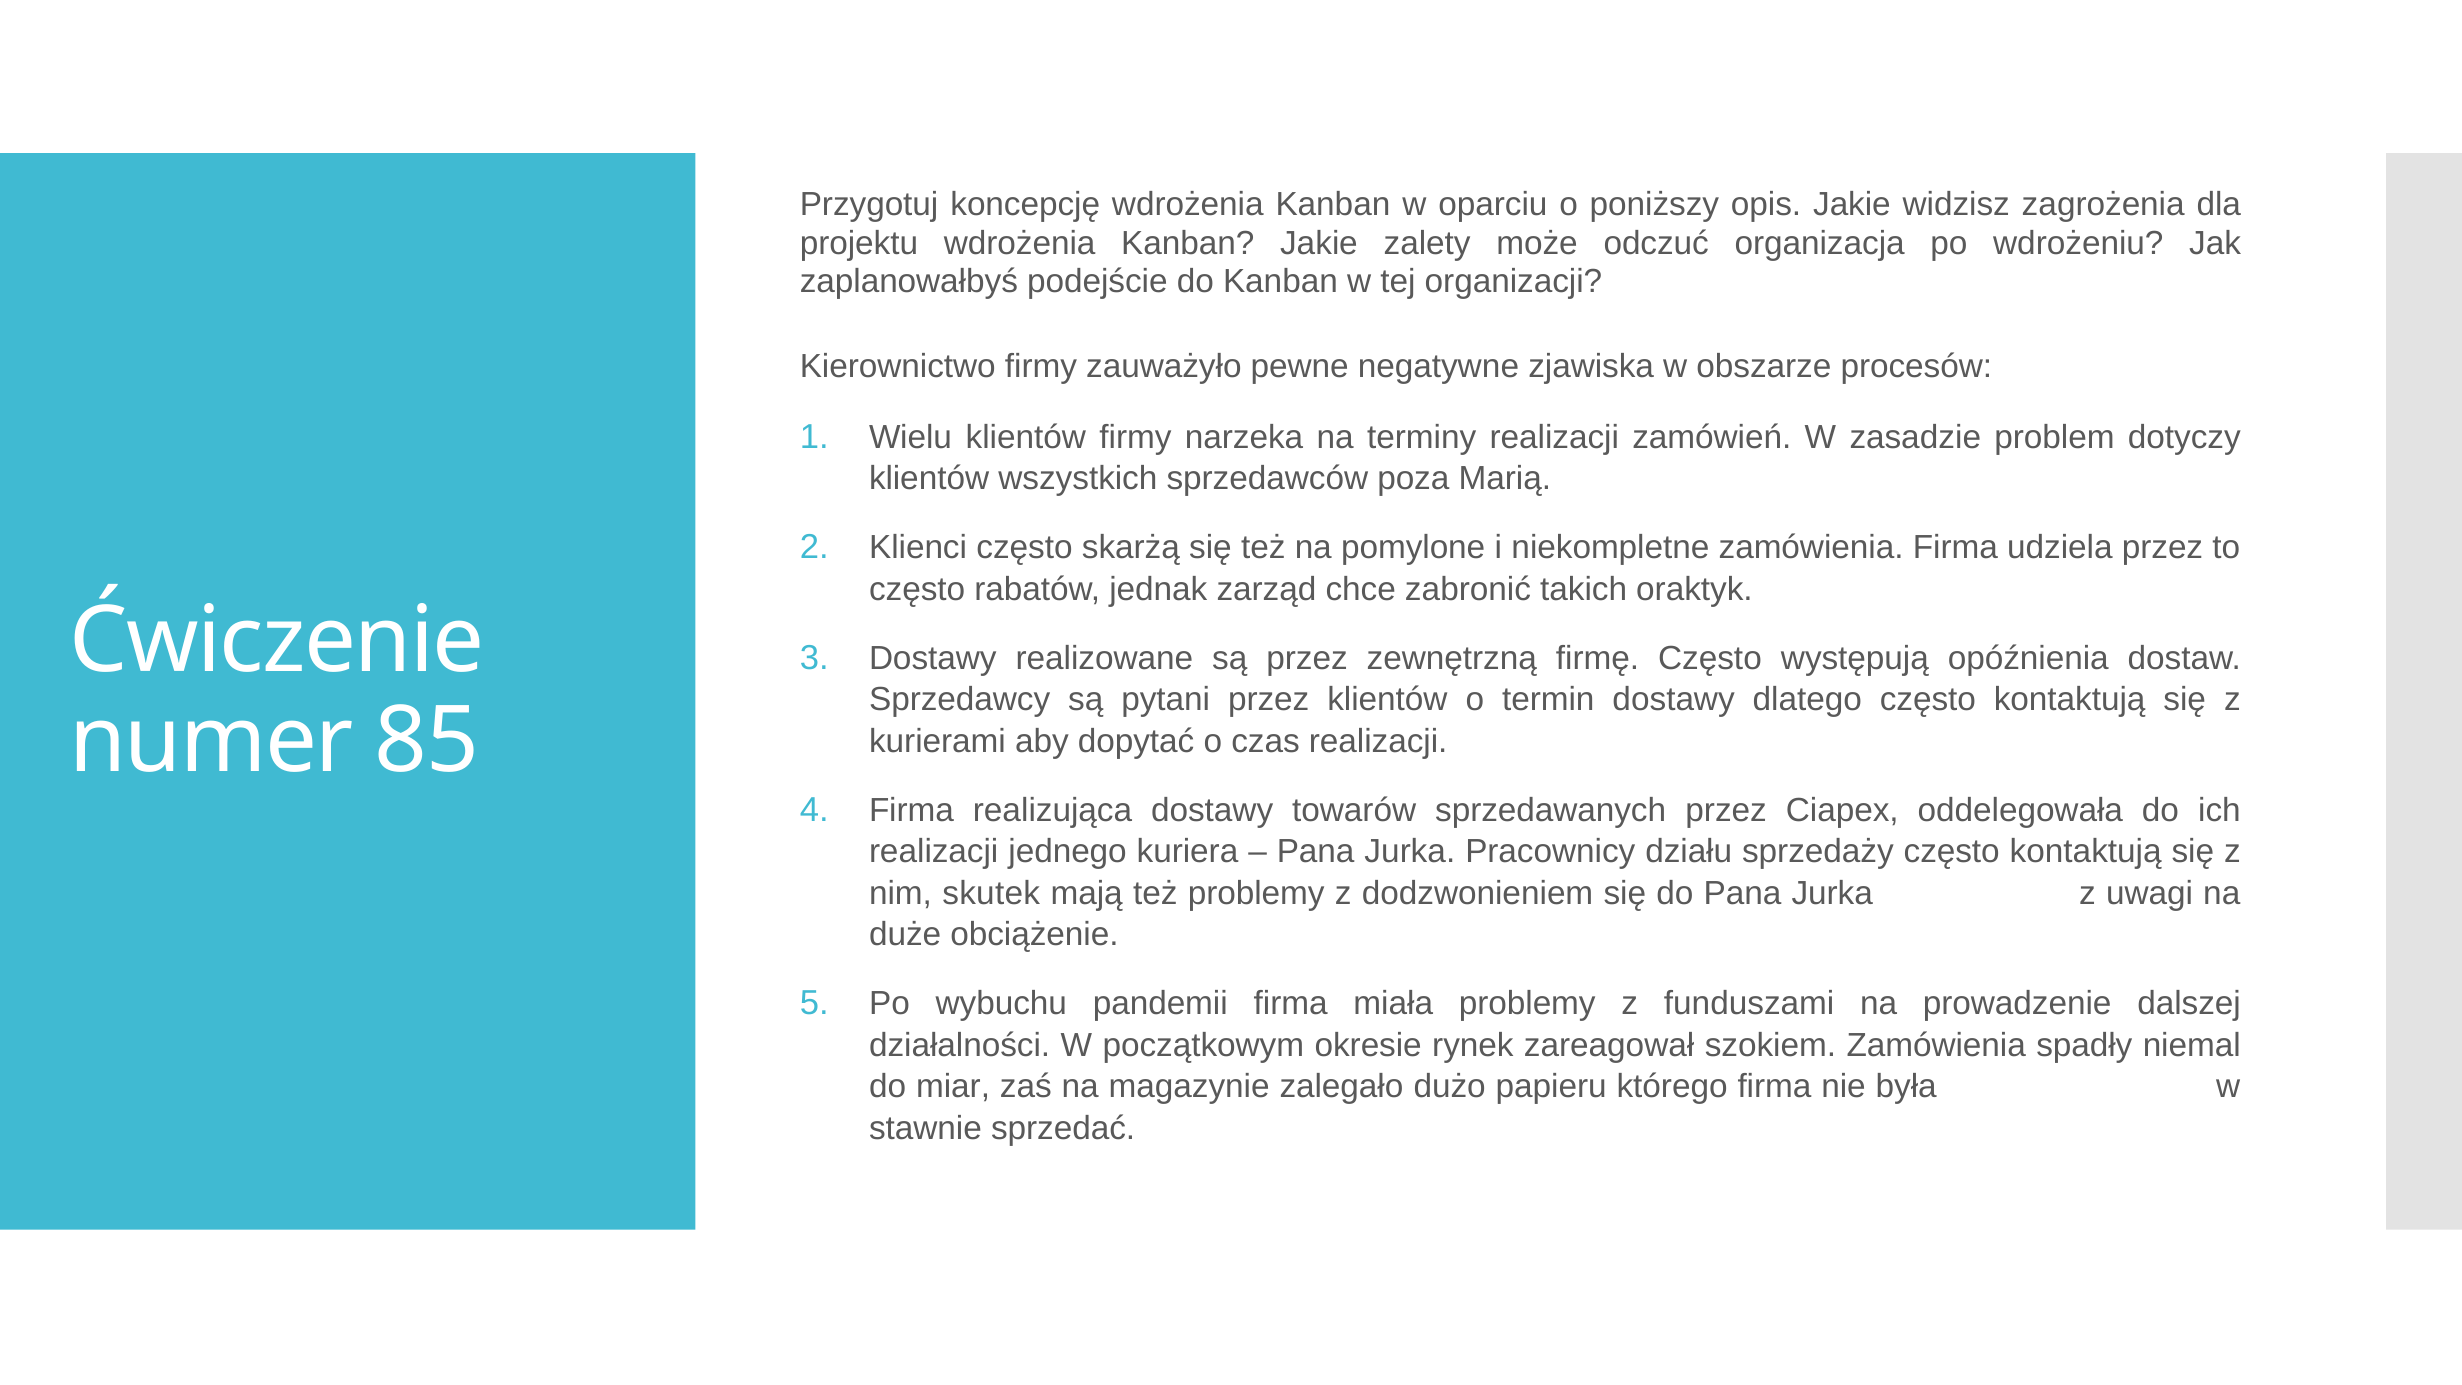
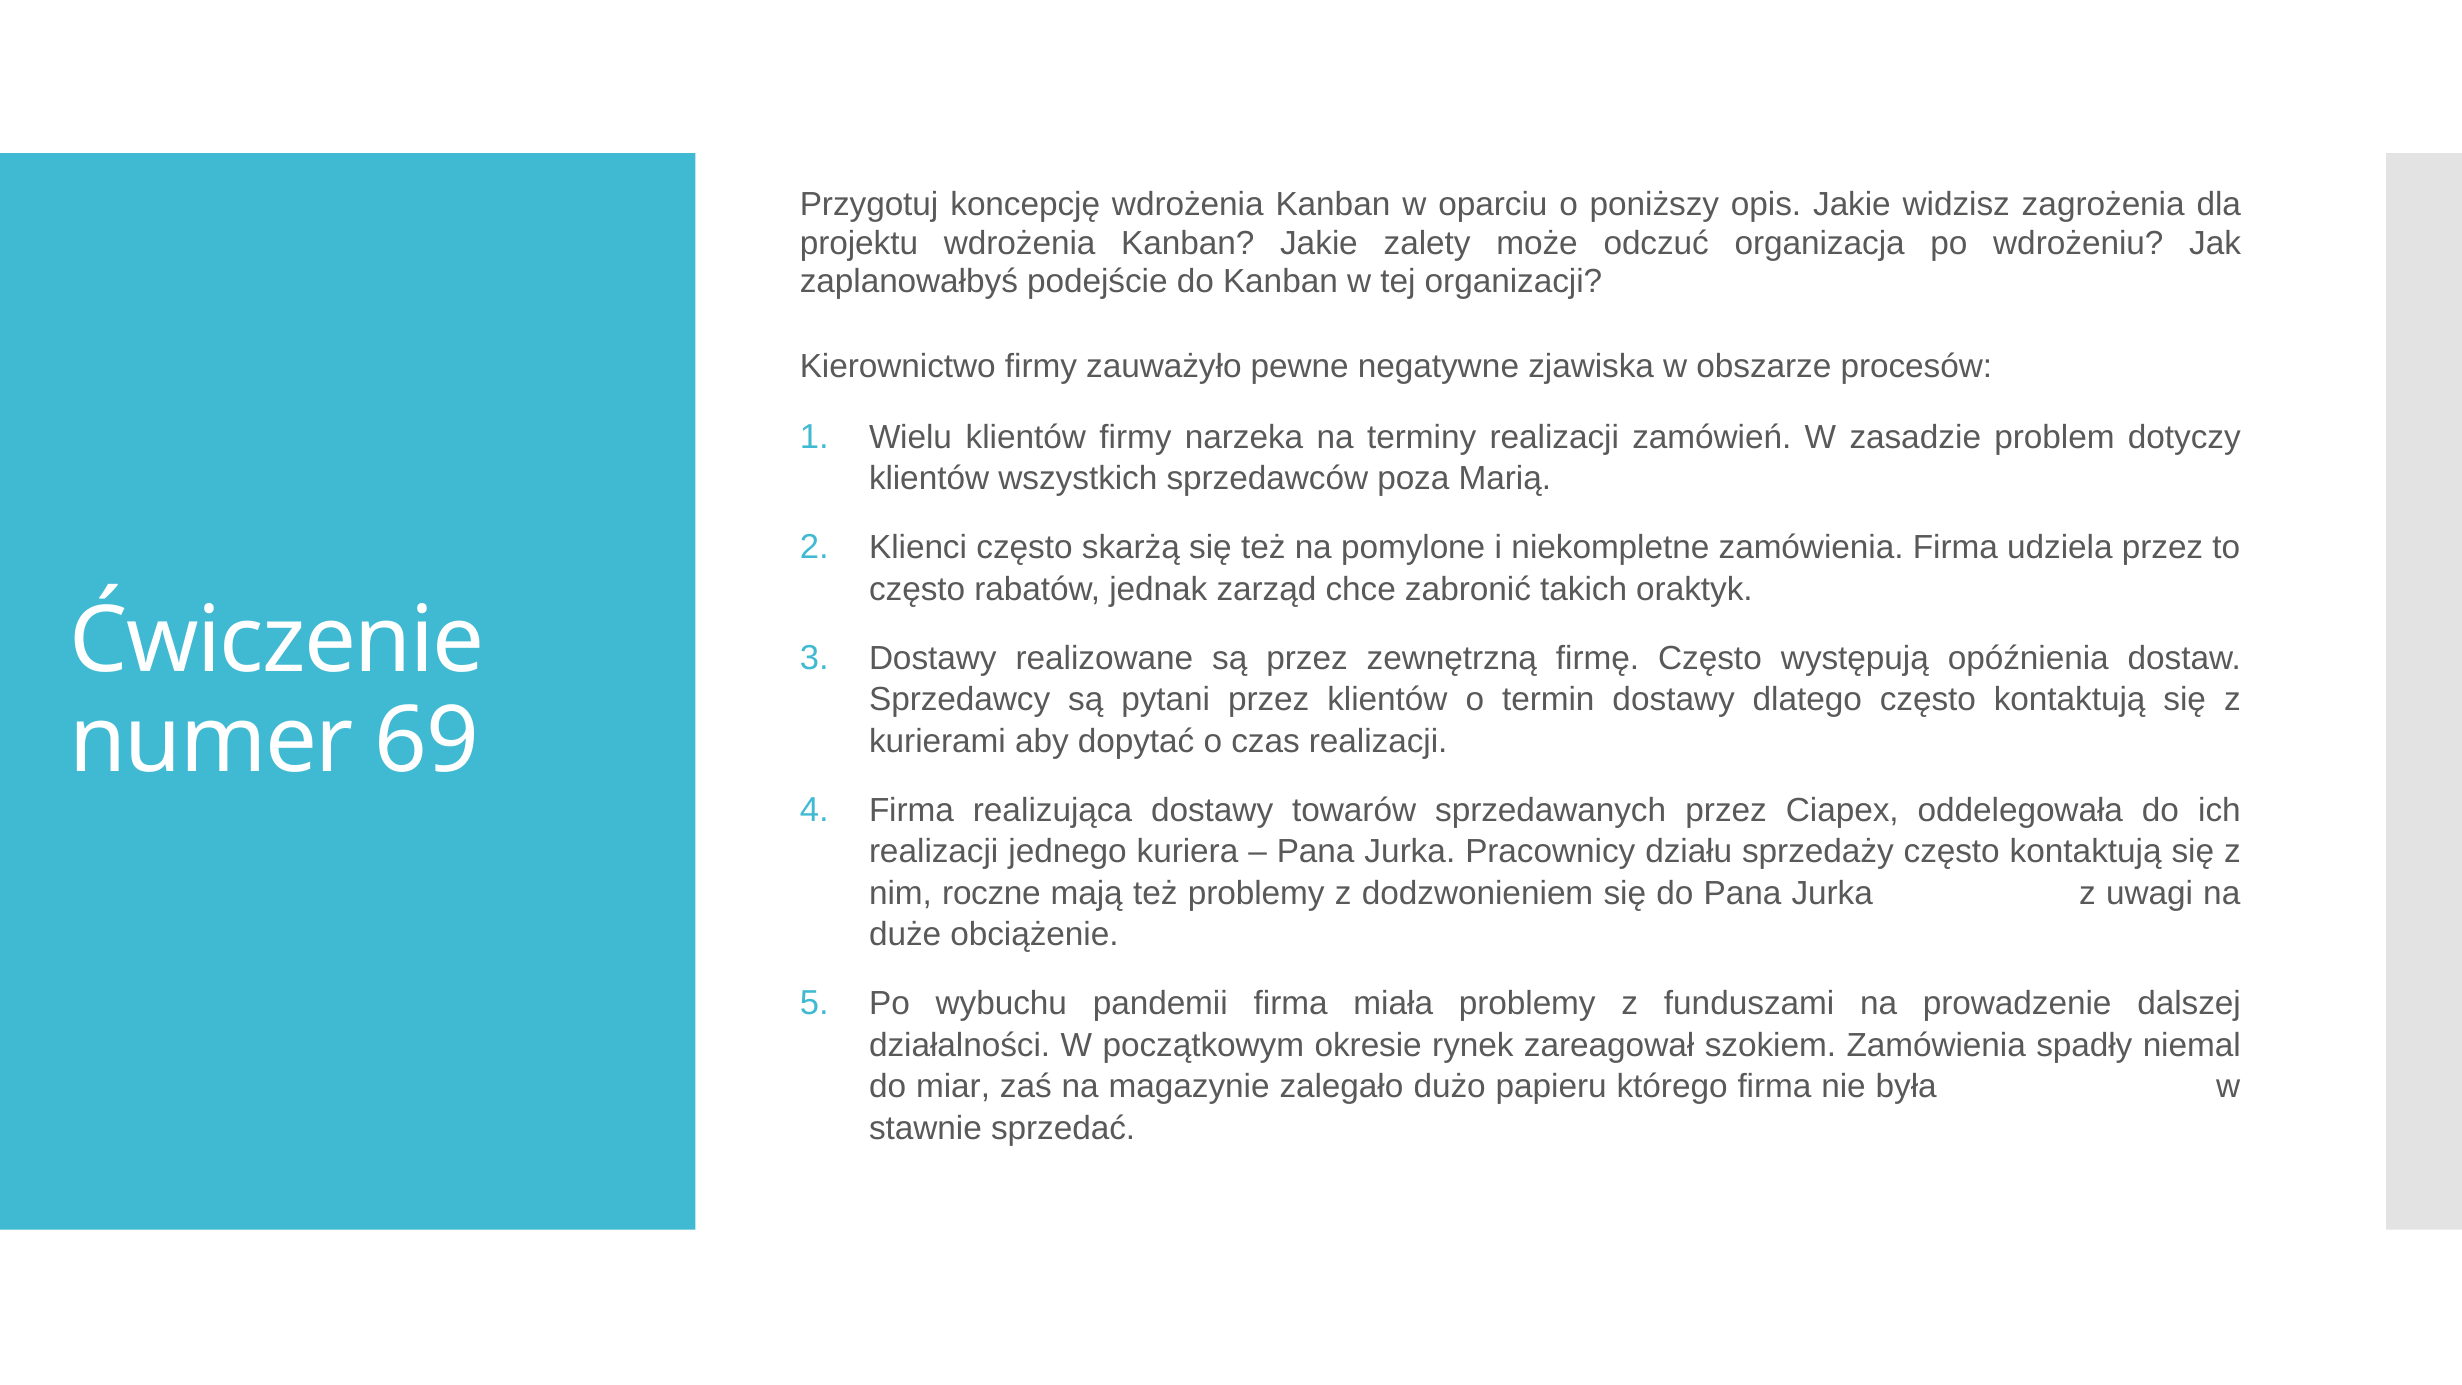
85: 85 -> 69 (427, 741)
skutek: skutek -> roczne (991, 893)
